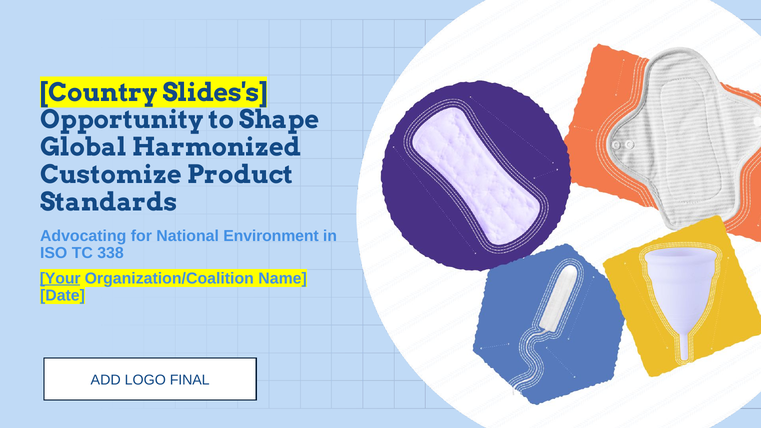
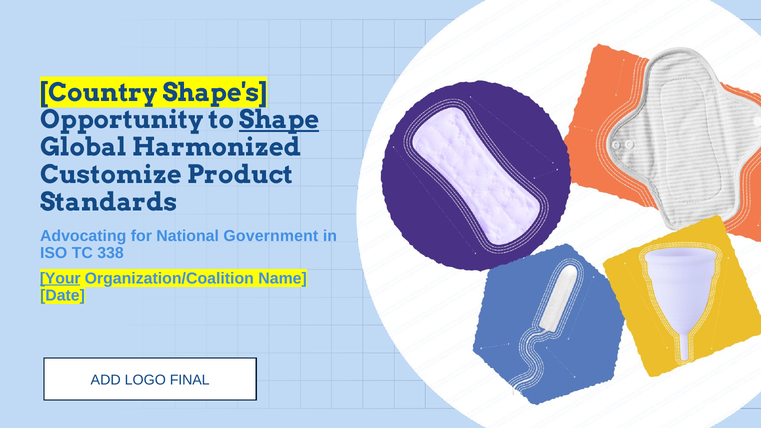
Slides's: Slides's -> Shape's (215, 93)
Shape underline: none -> present (279, 120)
Environment: Environment -> Government (271, 236)
